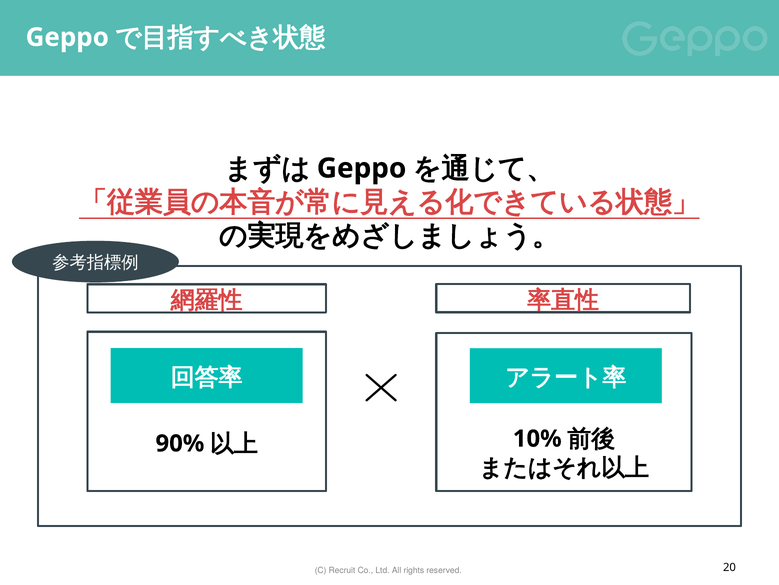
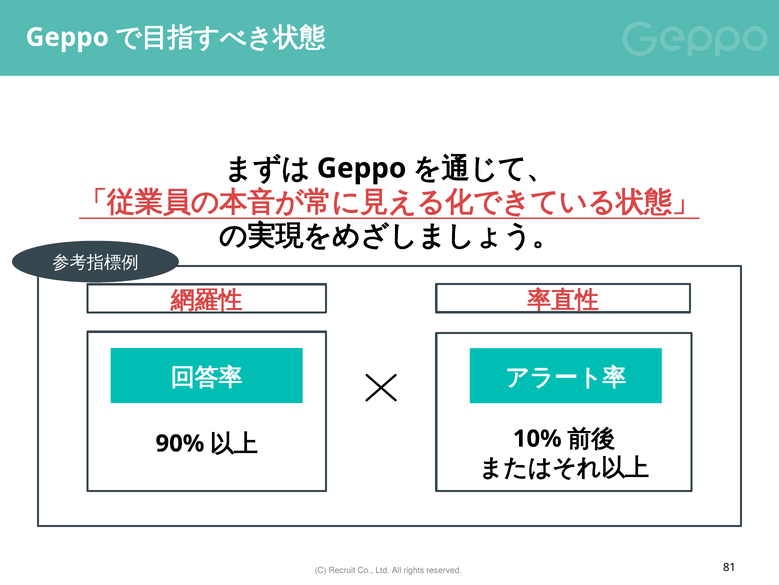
20: 20 -> 81 (729, 567)
